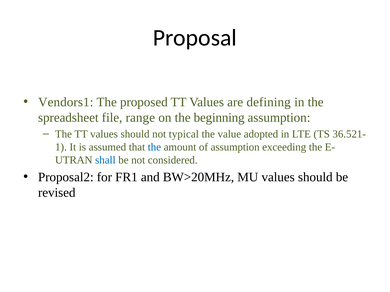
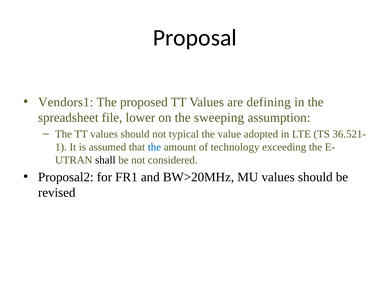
range: range -> lower (140, 118)
beginning: beginning -> sweeping (219, 118)
of assumption: assumption -> technology (235, 147)
shall colour: blue -> black (105, 160)
